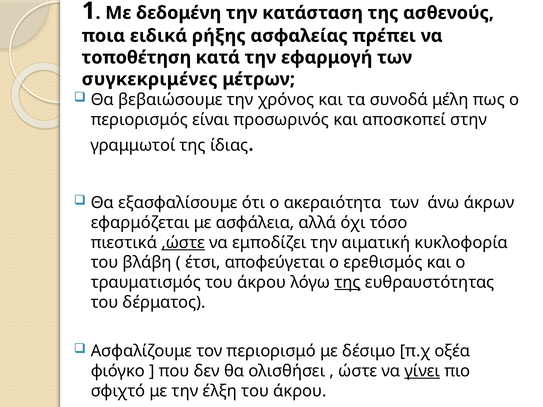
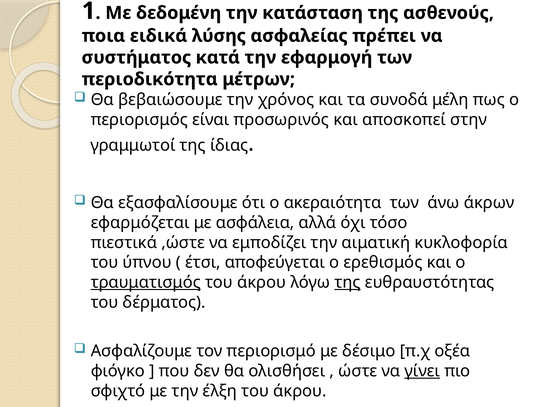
ρήξης: ρήξης -> λύσης (219, 36)
τοποθέτηση: τοποθέτηση -> συστήματος (136, 58)
συγκεκριμένες: συγκεκριμένες -> περιοδικότητα (150, 79)
,ώστε underline: present -> none (183, 243)
βλάβη: βλάβη -> ύπνου (147, 263)
τραυματισμός underline: none -> present (146, 283)
